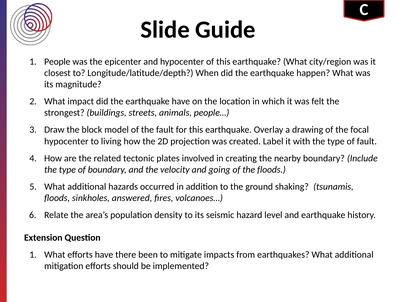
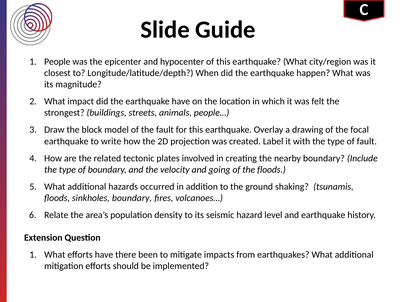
hypocenter: hypocenter -> earthquake (66, 141)
living: living -> write (111, 141)
sinkholes answered: answered -> boundary (132, 198)
